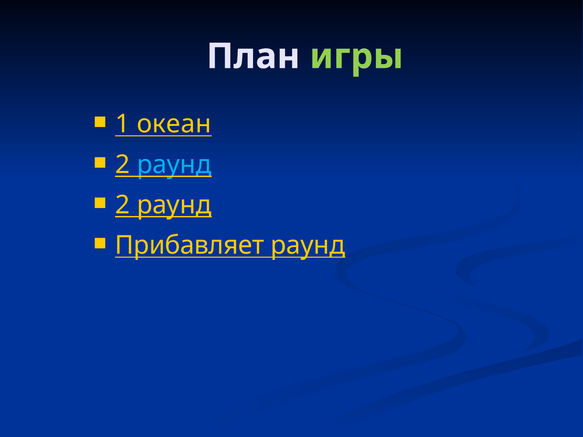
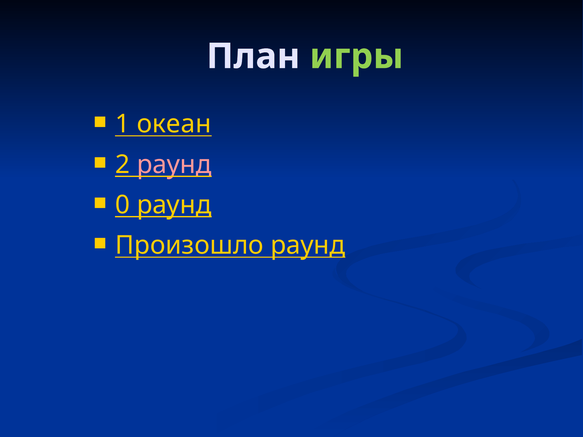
раунд colour: light blue -> pink (174, 165)
2: 2 -> 0 (123, 205)
Прибавляет: Прибавляет -> Произошло (189, 246)
